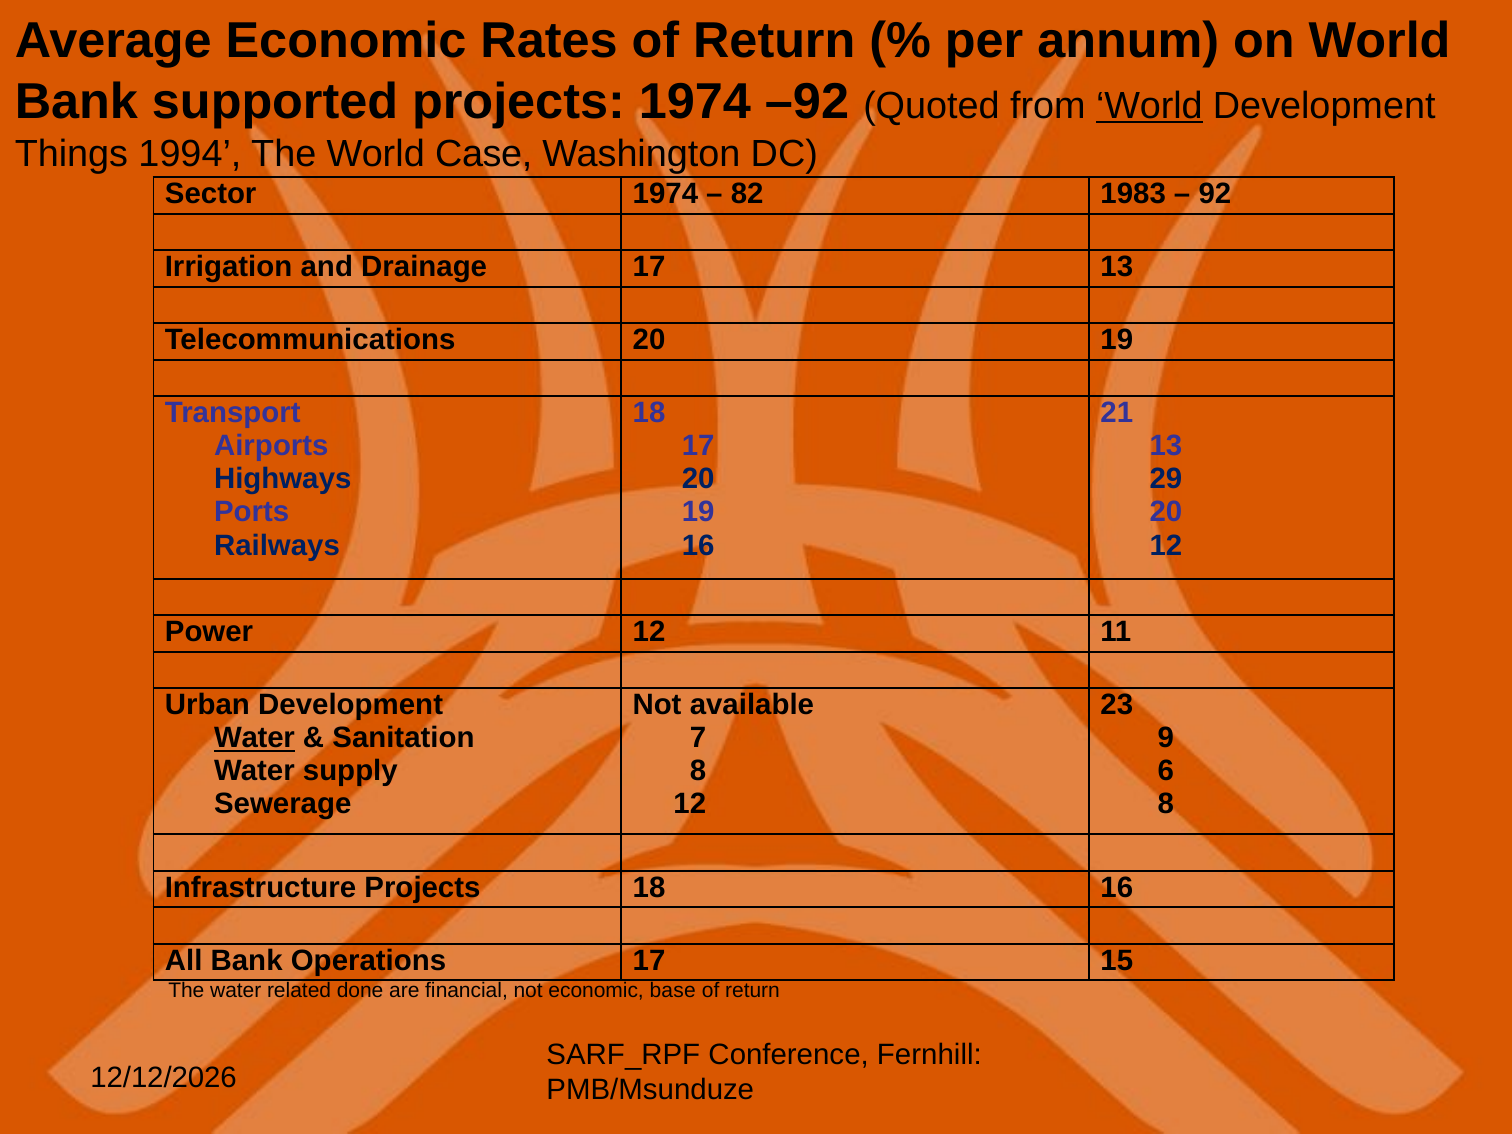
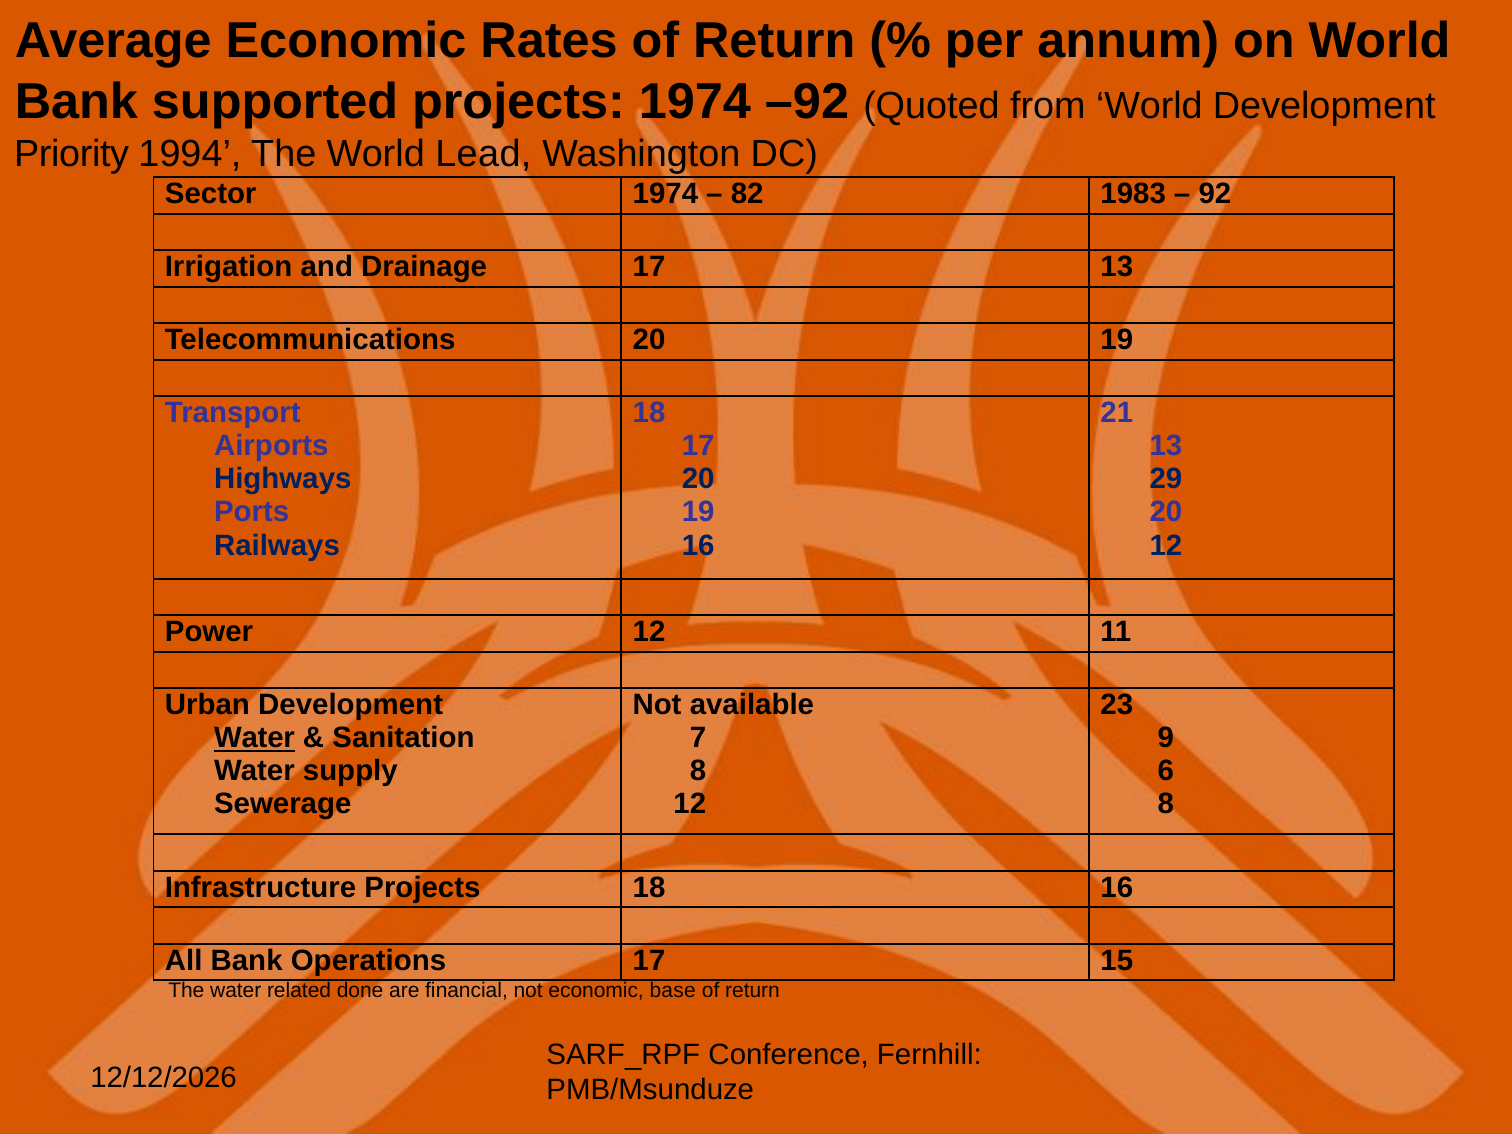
World underline: present -> none (1149, 106)
Things: Things -> Priority (72, 154)
Case: Case -> Lead (483, 154)
